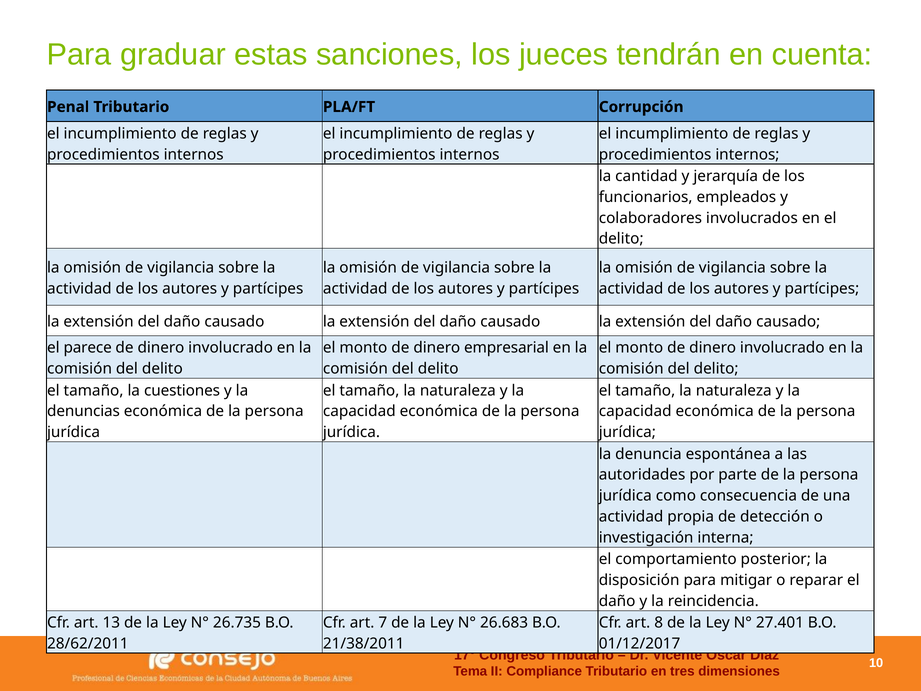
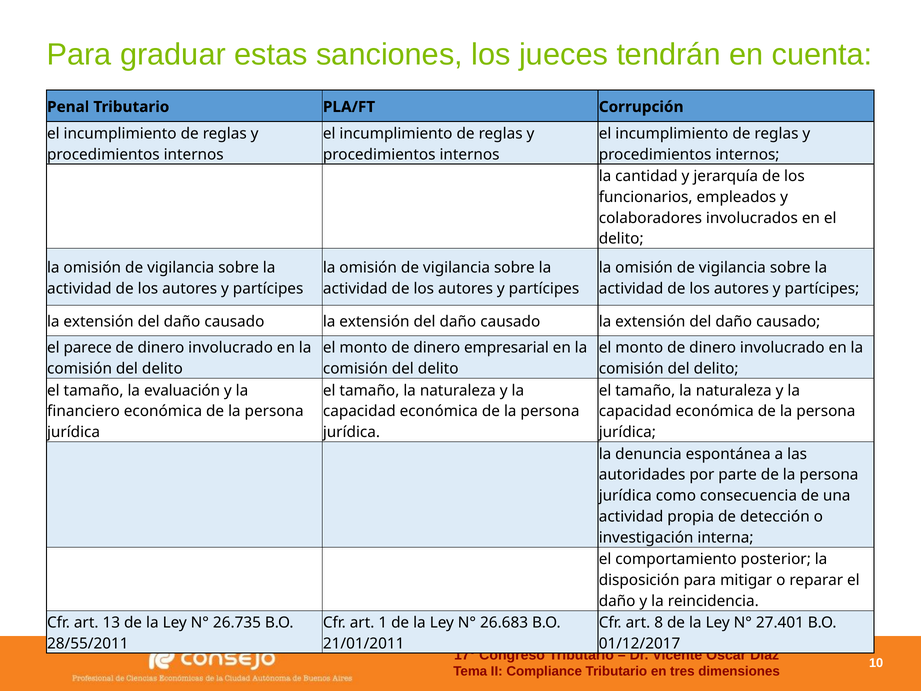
cuestiones: cuestiones -> evaluación (182, 390)
denuncias: denuncias -> financiero (83, 411)
7: 7 -> 1 (383, 622)
28/62/2011: 28/62/2011 -> 28/55/2011 (88, 643)
21/38/2011: 21/38/2011 -> 21/01/2011 (364, 643)
